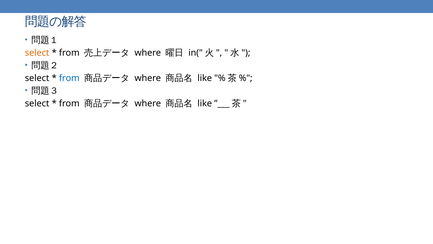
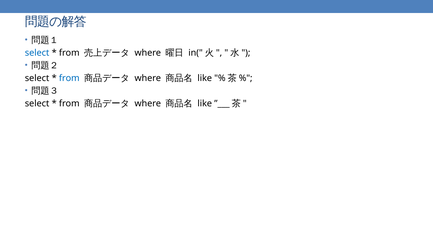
select colour: orange -> blue (37, 53)
